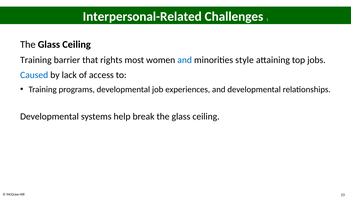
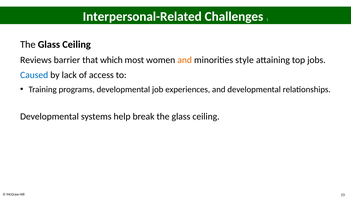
Training: Training -> Reviews (36, 60)
rights: rights -> which (111, 60)
and colour: blue -> orange (185, 60)
